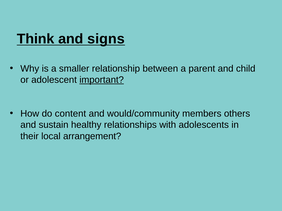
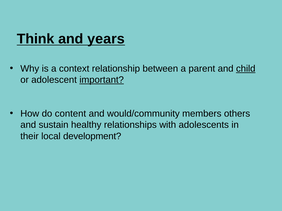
signs: signs -> years (106, 39)
smaller: smaller -> context (74, 69)
child underline: none -> present (246, 69)
arrangement: arrangement -> development (92, 136)
